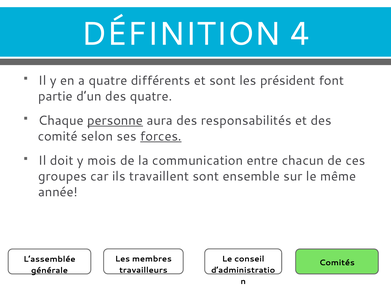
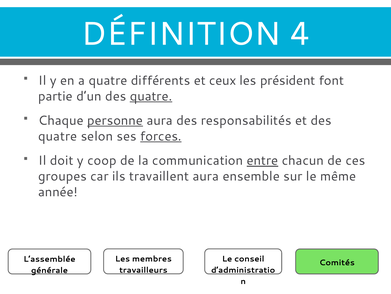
et sont: sont -> ceux (223, 80)
quatre underline: none -> present (151, 96)
comité: comité -> quatre (58, 136)
mois: mois -> coop (102, 160)
entre underline: none -> present (262, 160)
travaillent sont: sont -> aura (206, 176)
